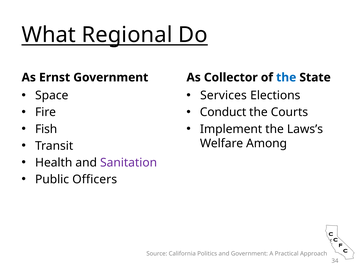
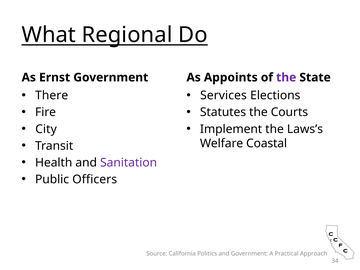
Collector: Collector -> Appoints (231, 77)
the colour: blue -> purple (286, 77)
Space: Space -> There (52, 95)
Conduct: Conduct -> Statutes (223, 112)
Fish: Fish -> City (46, 129)
Among: Among -> Coastal (267, 143)
